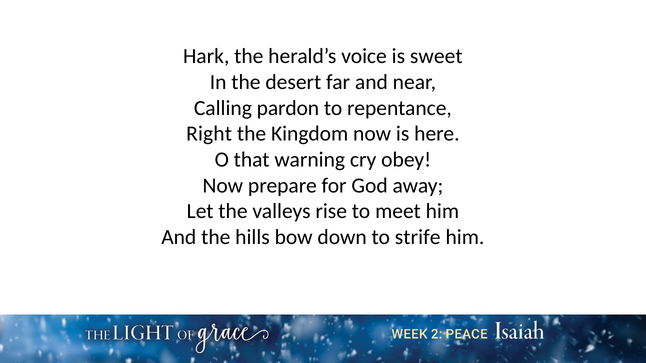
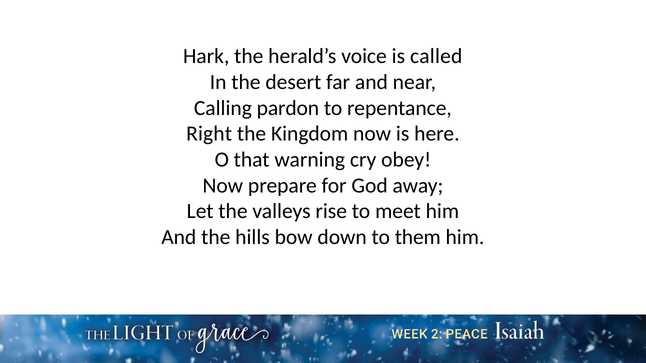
sweet: sweet -> called (436, 56)
strife: strife -> them (418, 237)
